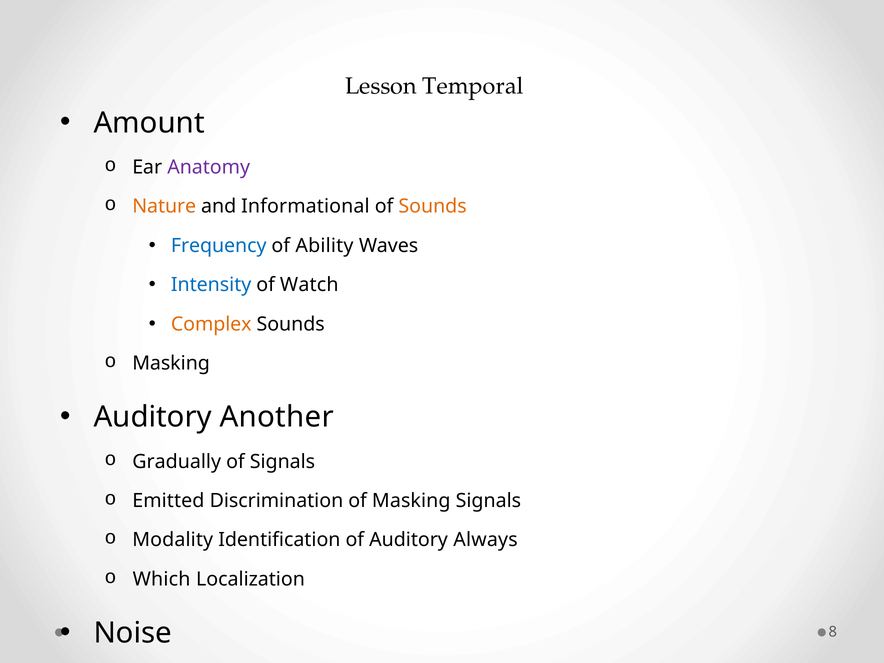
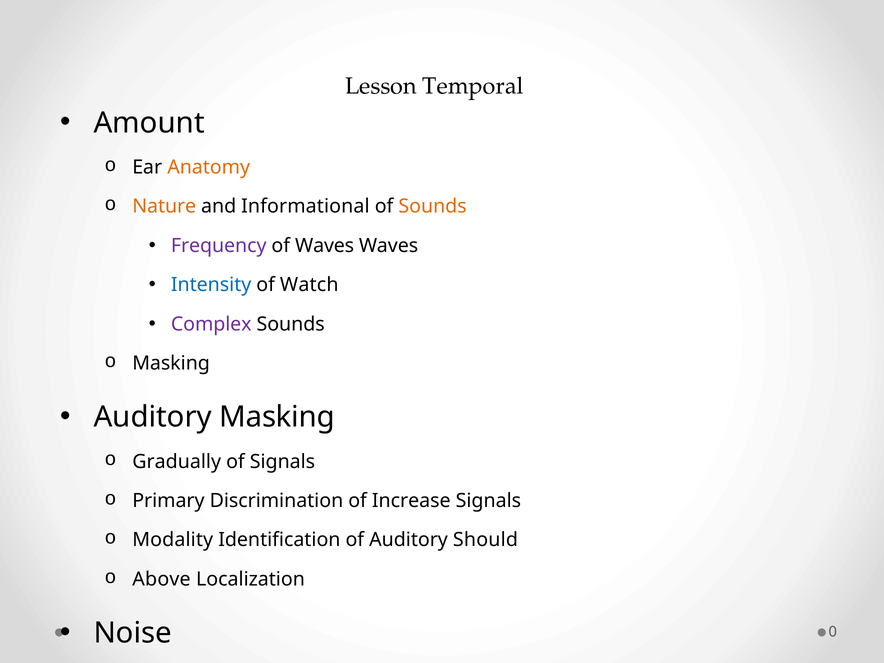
Anatomy colour: purple -> orange (209, 167)
Frequency colour: blue -> purple (219, 246)
of Ability: Ability -> Waves (325, 246)
Complex colour: orange -> purple (211, 324)
Auditory Another: Another -> Masking (277, 417)
Emitted: Emitted -> Primary (168, 501)
of Masking: Masking -> Increase (411, 501)
Always: Always -> Should (485, 540)
Which: Which -> Above (162, 579)
8: 8 -> 0 (833, 632)
